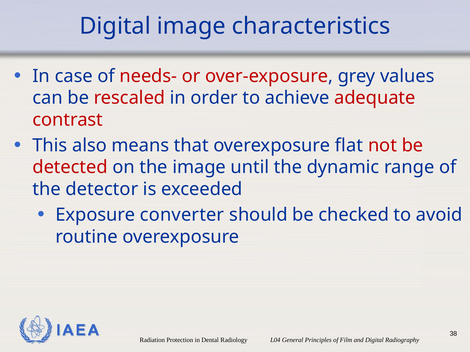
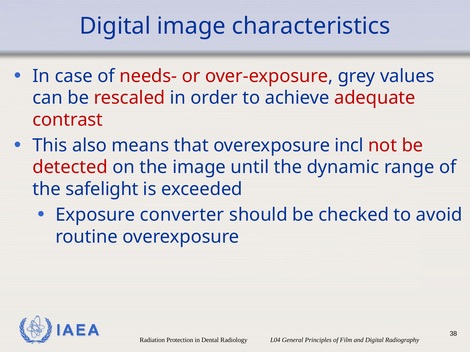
flat: flat -> incl (349, 146)
detector: detector -> safelight (102, 189)
